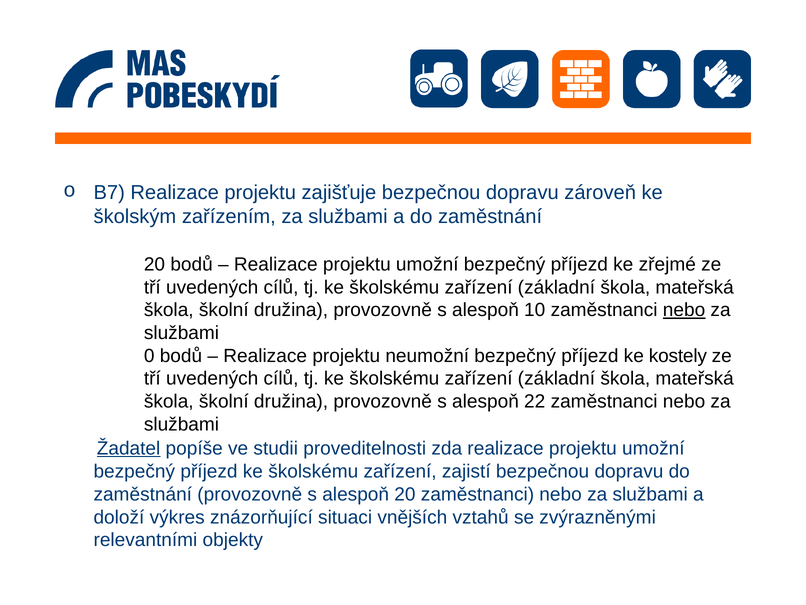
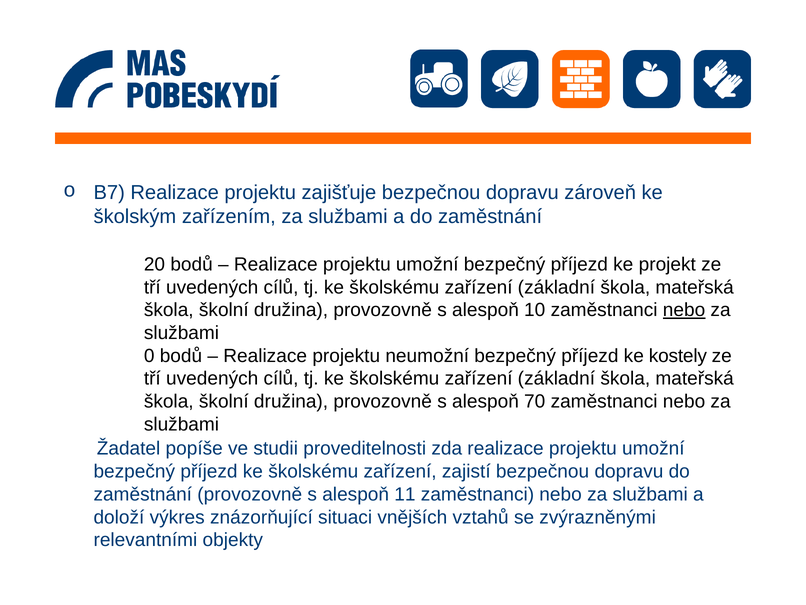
zřejmé: zřejmé -> projekt (667, 264)
22: 22 -> 70 (535, 401)
Žadatel underline: present -> none (129, 448)
alespoň 20: 20 -> 11 (405, 494)
